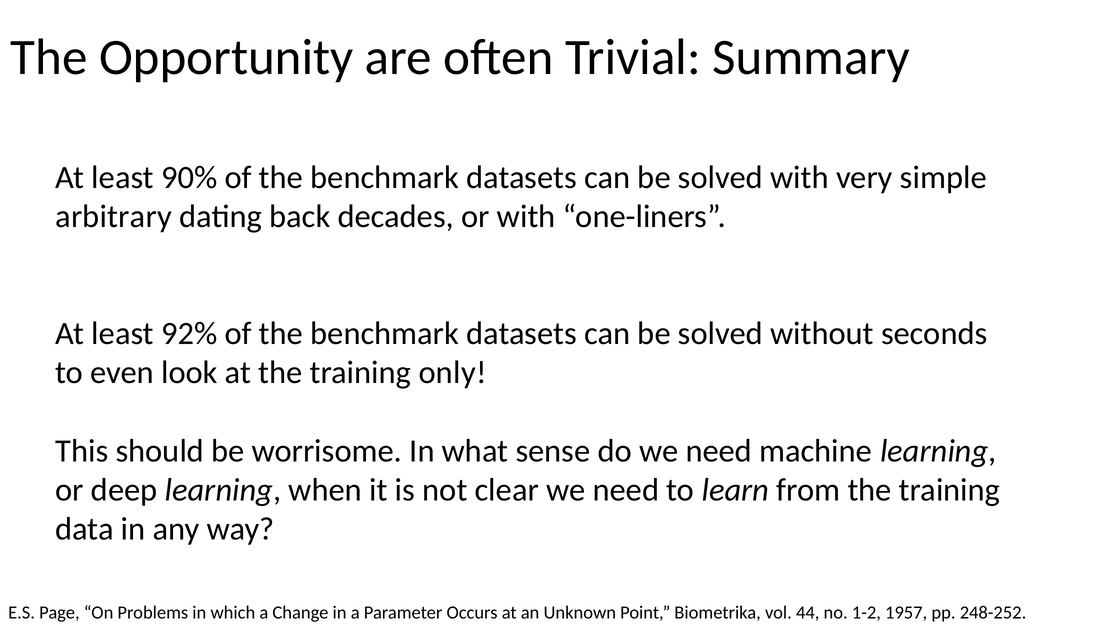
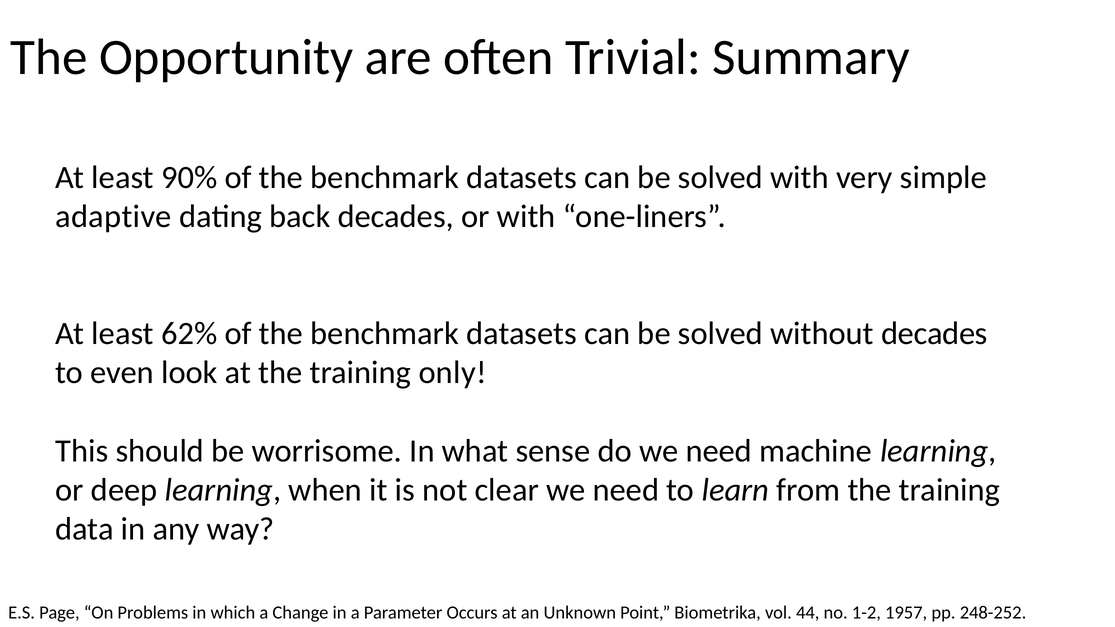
arbitrary: arbitrary -> adaptive (113, 217)
92%: 92% -> 62% (189, 334)
without seconds: seconds -> decades (934, 334)
